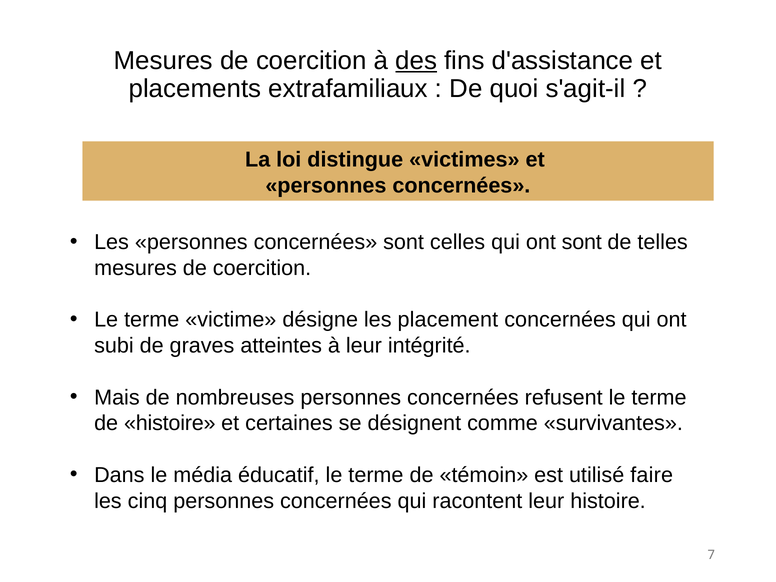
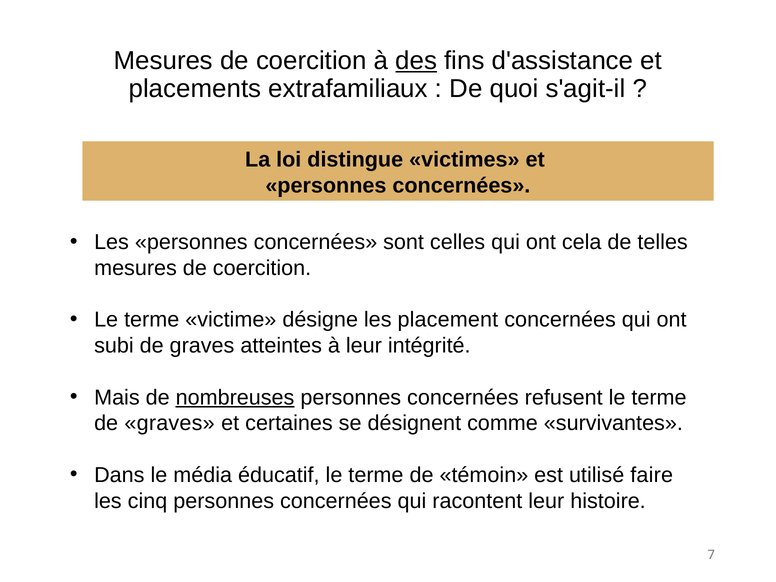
ont sont: sont -> cela (582, 242)
nombreuses underline: none -> present (235, 397)
histoire: histoire -> graves (170, 423)
